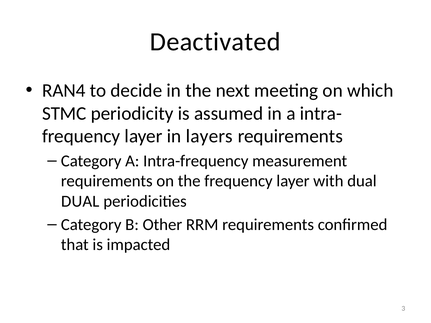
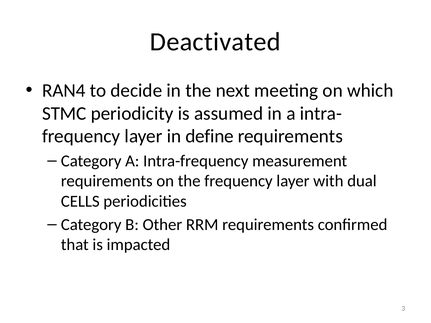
layers: layers -> define (210, 136)
DUAL: DUAL -> CELLS (80, 201)
